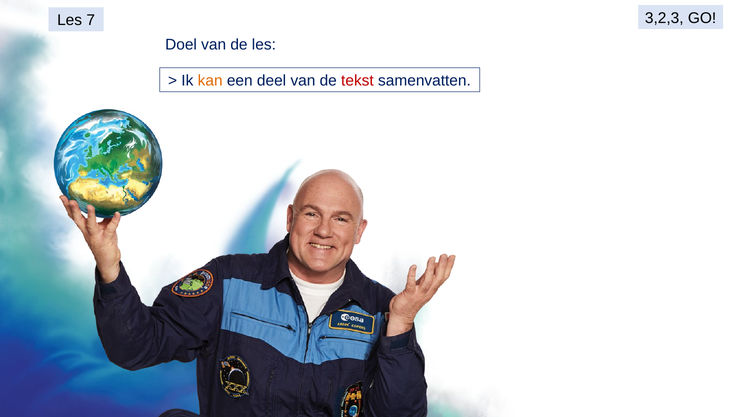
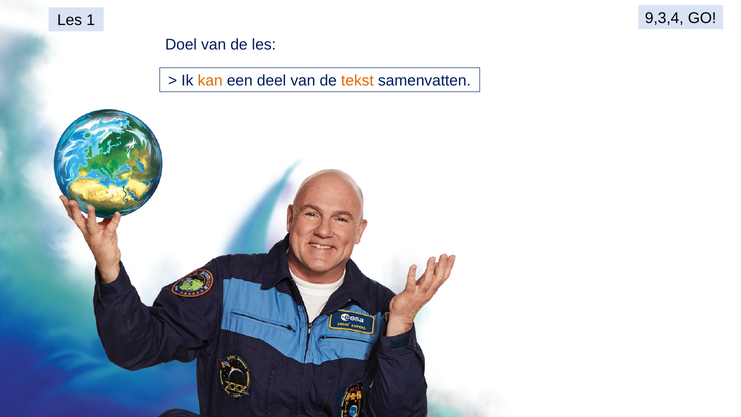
3,2,3: 3,2,3 -> 9,3,4 (664, 18)
7: 7 -> 1 (91, 20)
tekst colour: red -> orange (357, 81)
